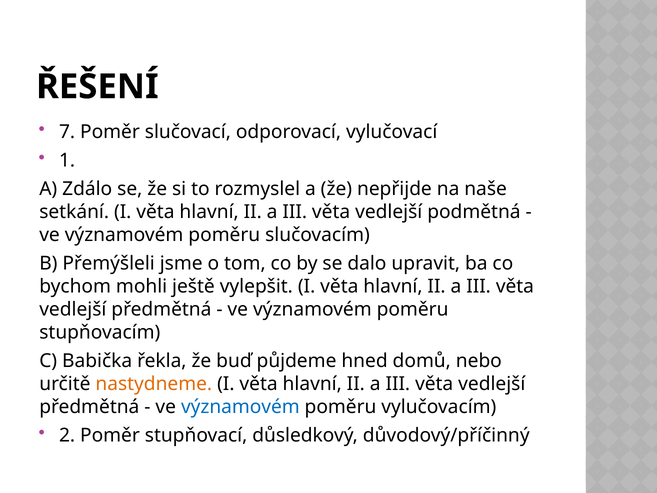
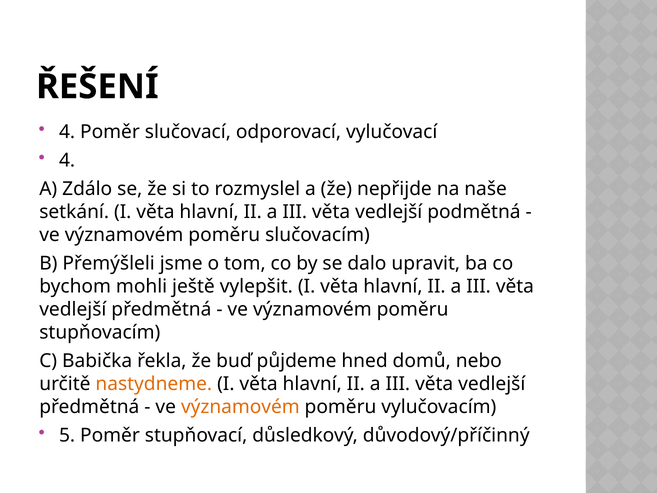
7: 7 -> 4 (67, 132)
1: 1 -> 4 (67, 160)
významovém colour: blue -> orange (240, 407)
2: 2 -> 5 (67, 435)
